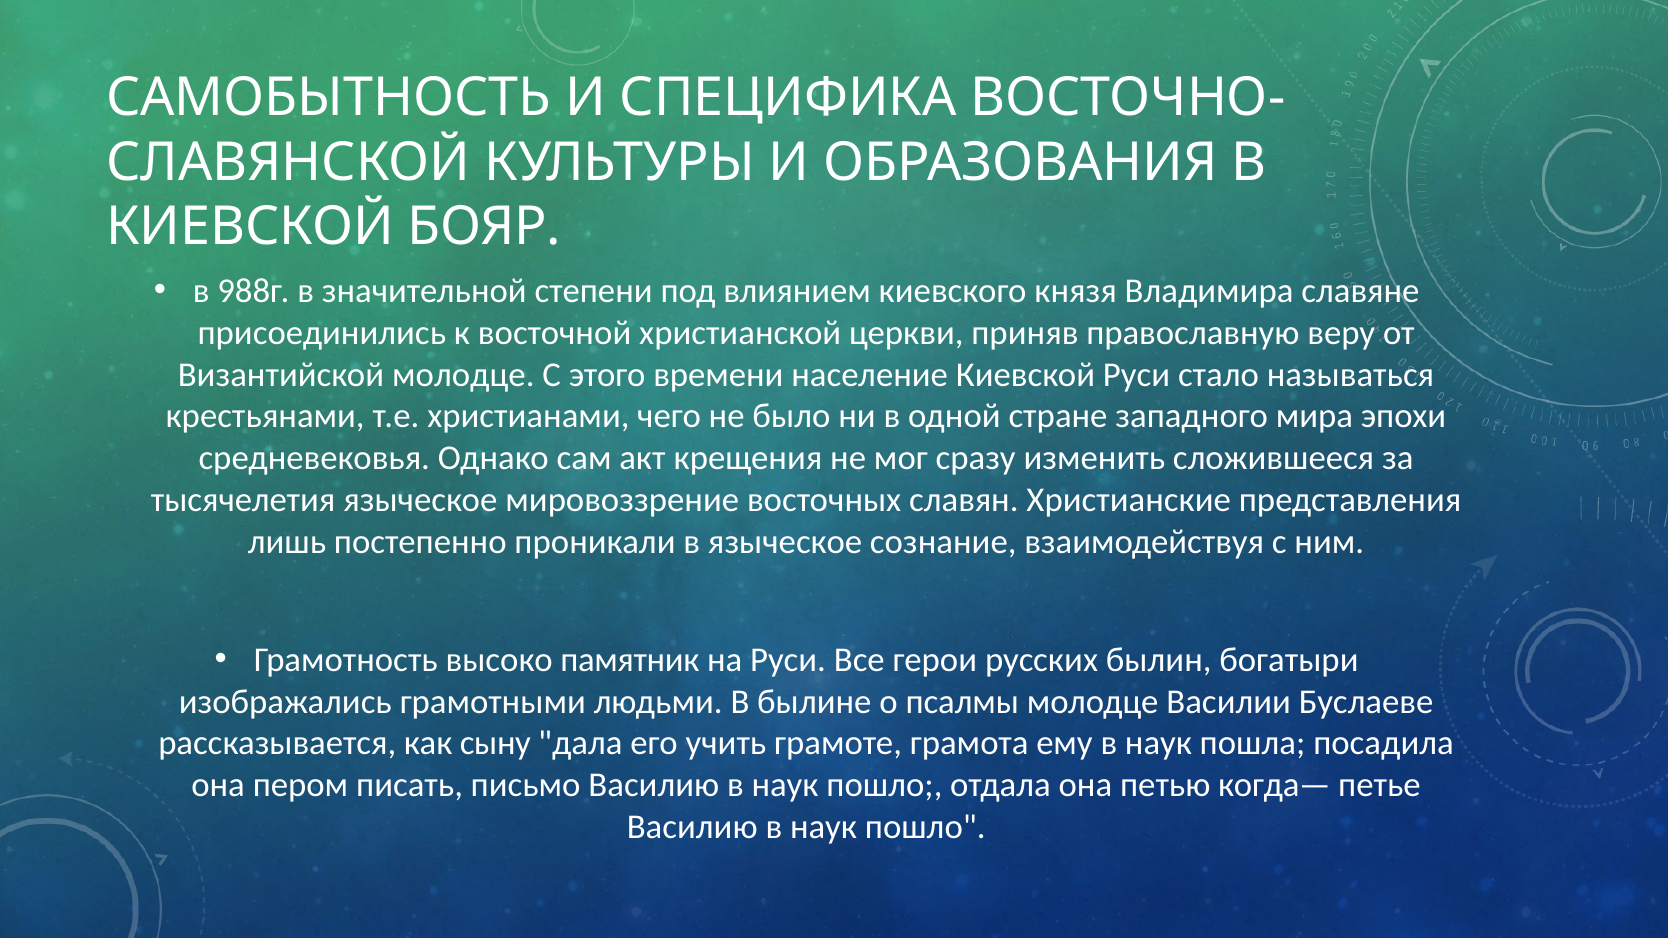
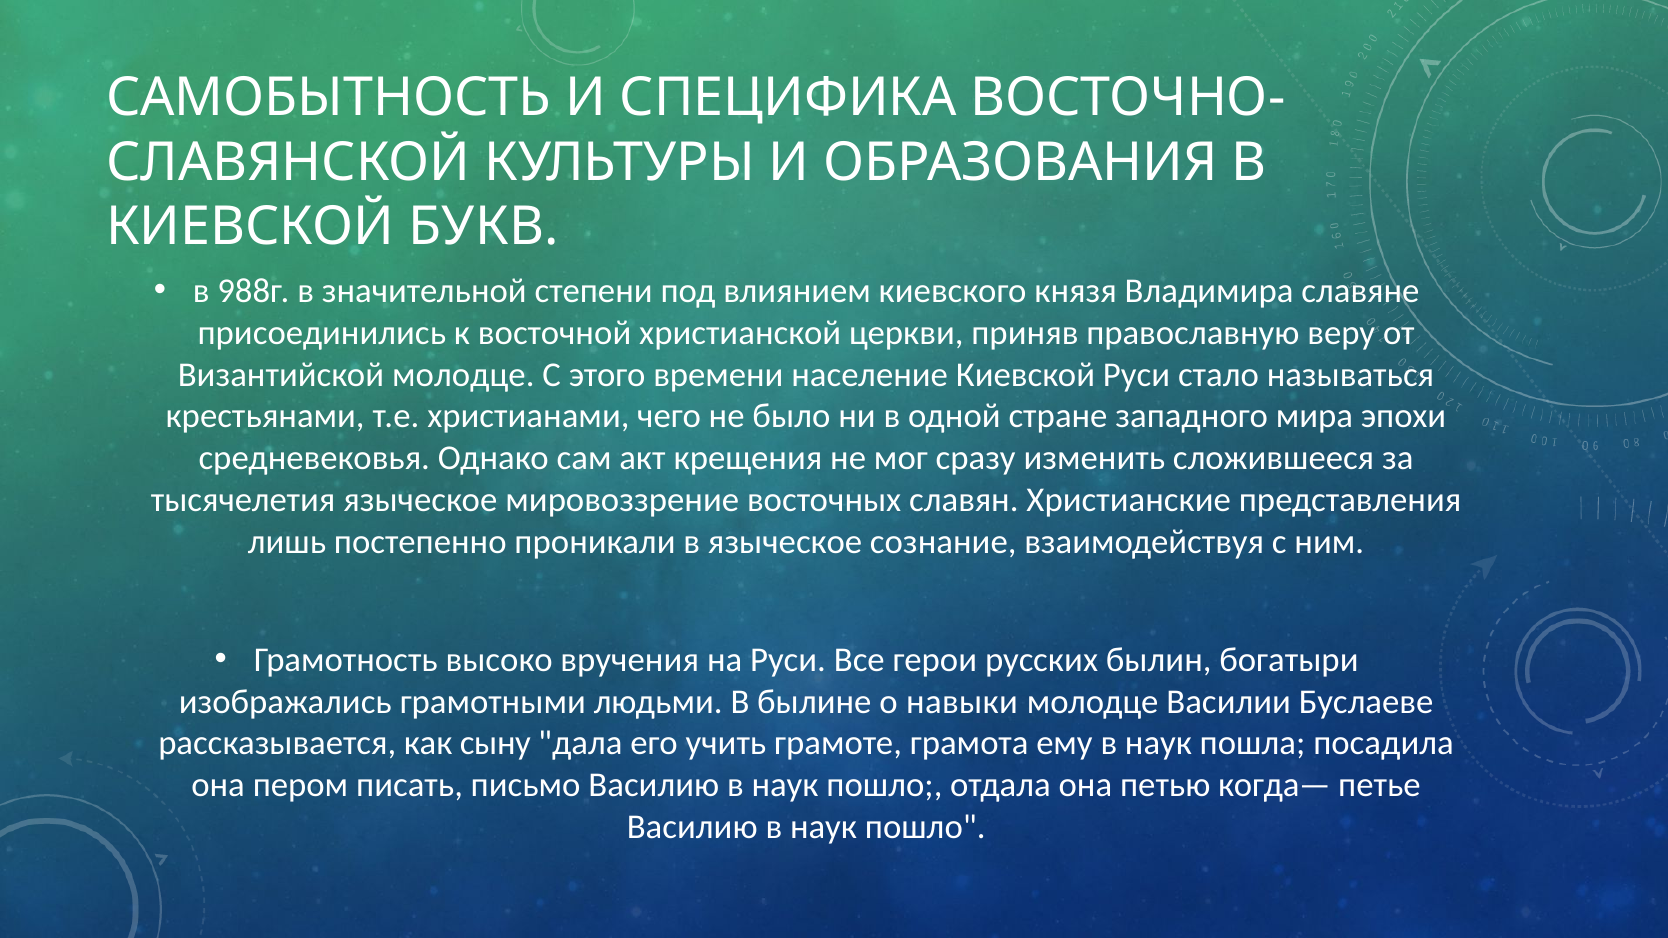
БОЯР: БОЯР -> БУКВ (484, 227)
памятник: памятник -> вручения (630, 660)
псалмы: псалмы -> навыки (962, 702)
